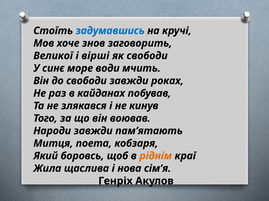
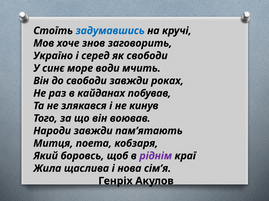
Великої: Великої -> Україно (53, 56)
вірші: вірші -> серед (95, 56)
ріднім colour: orange -> purple (156, 156)
